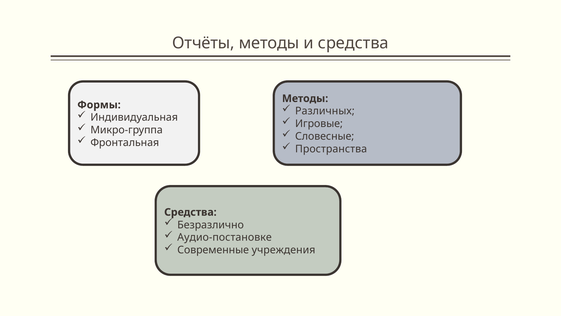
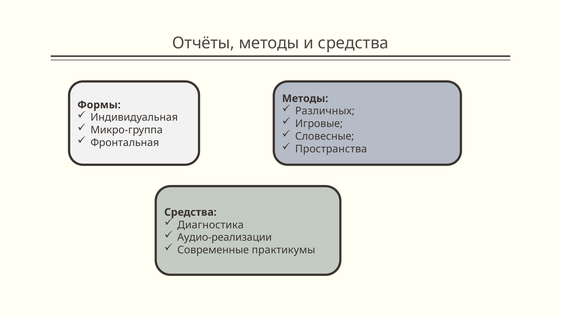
Безразлично: Безразлично -> Диагностика (211, 225)
Аудио-постановке: Аудио-постановке -> Аудио-реализации (225, 237)
учреждения: учреждения -> практикумы (284, 250)
